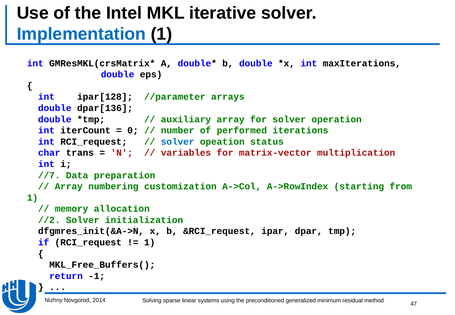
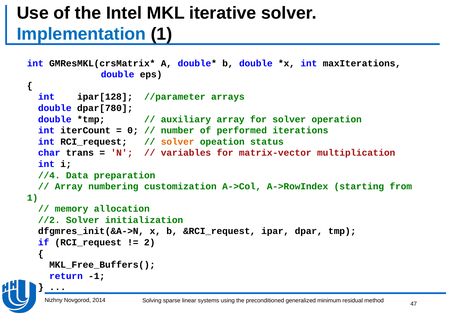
dpar[136: dpar[136 -> dpar[780 (105, 108)
solver colour: blue -> orange (178, 142)
//7: //7 -> //4 (49, 175)
1: 1 -> 2 (150, 242)
